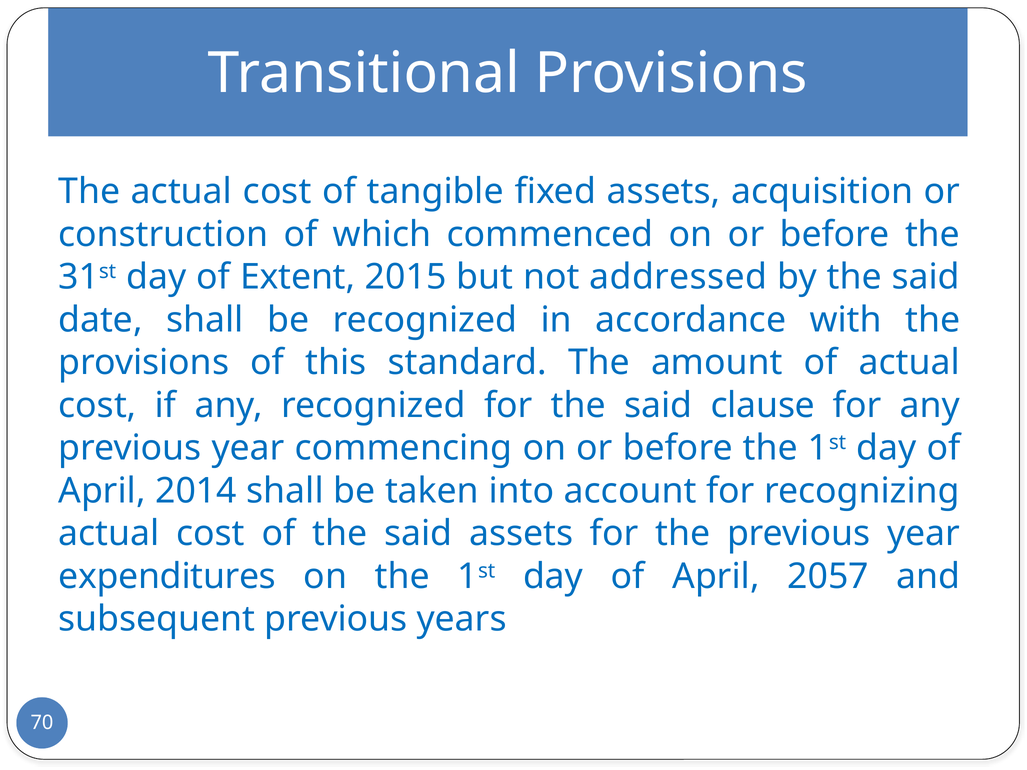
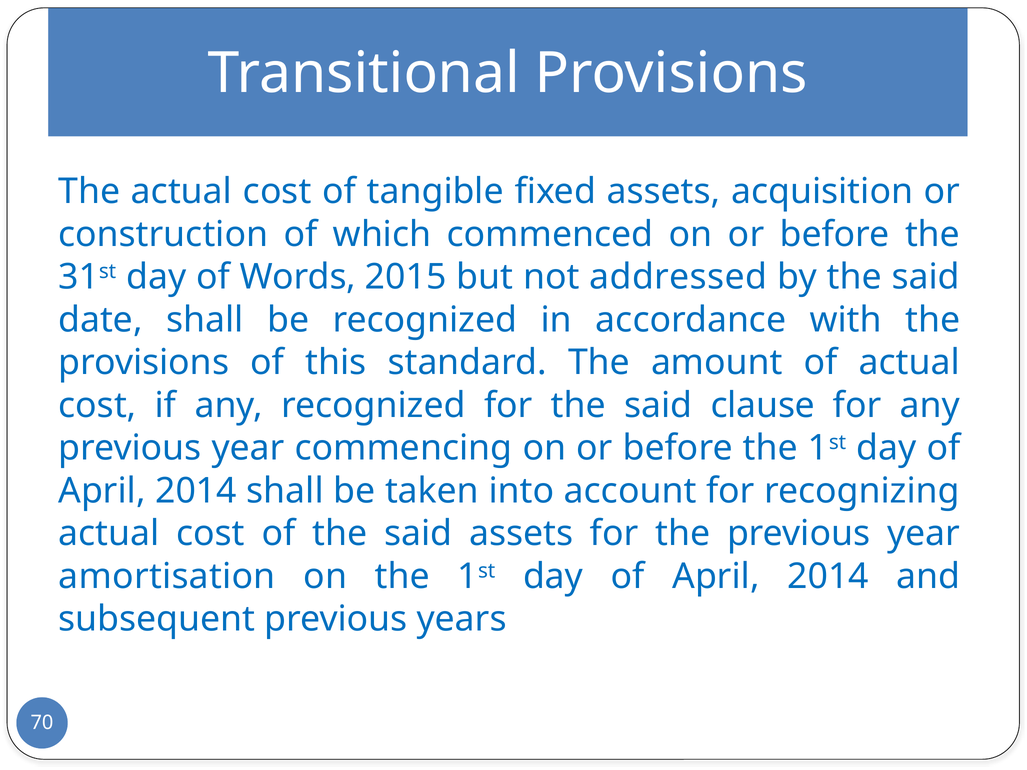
Extent: Extent -> Words (298, 277)
expenditures: expenditures -> amortisation (167, 577)
2057: 2057 -> 2014 (828, 577)
